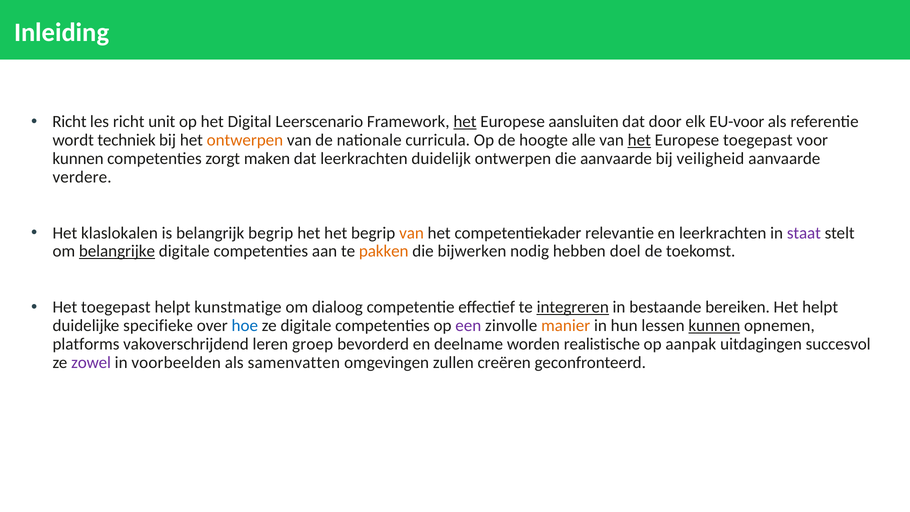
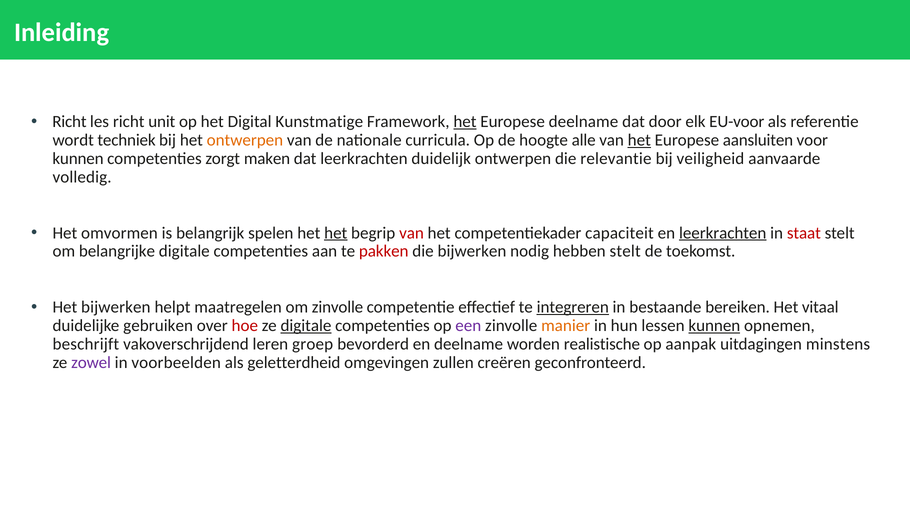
Leerscenario: Leerscenario -> Kunstmatige (319, 122)
Europese aansluiten: aansluiten -> deelname (583, 122)
Europese toegepast: toegepast -> aansluiten (758, 140)
die aanvaarde: aanvaarde -> relevantie (616, 159)
verdere: verdere -> volledig (82, 177)
klaslokalen: klaslokalen -> omvormen (119, 233)
belangrijk begrip: begrip -> spelen (271, 233)
het underline: none -> present (336, 233)
van colour: orange -> red (412, 233)
relevantie: relevantie -> capaciteit (619, 233)
leerkrachten underline: none -> present (723, 233)
staat colour: purple -> red (804, 233)
belangrijke underline: present -> none (117, 251)
pakken colour: orange -> red (384, 251)
hebben doel: doel -> stelt (625, 251)
Het toegepast: toegepast -> bijwerken (116, 307)
kunstmatige: kunstmatige -> maatregelen (238, 307)
om dialoog: dialoog -> zinvolle (338, 307)
Het helpt: helpt -> vitaal (820, 307)
specifieke: specifieke -> gebruiken (158, 325)
hoe colour: blue -> red (245, 325)
digitale underline: none -> present (306, 325)
platforms: platforms -> beschrijft (86, 344)
succesvol: succesvol -> minstens (838, 344)
samenvatten: samenvatten -> geletterdheid (294, 362)
